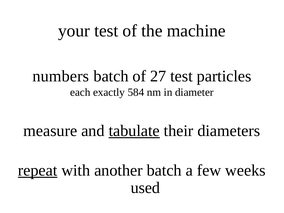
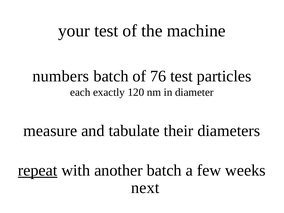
27: 27 -> 76 (158, 76)
584: 584 -> 120 (136, 92)
tabulate underline: present -> none (134, 131)
used: used -> next (145, 188)
